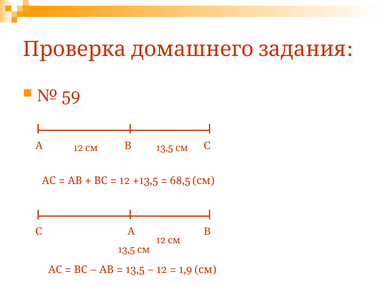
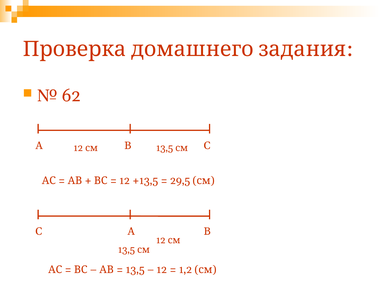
59: 59 -> 62 (71, 96)
68,5: 68,5 -> 29,5 (180, 180)
1,9: 1,9 -> 1,2 (185, 269)
